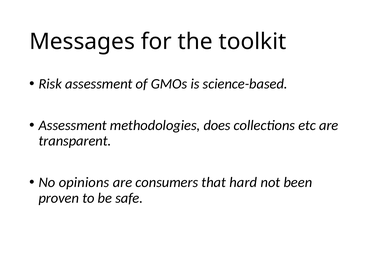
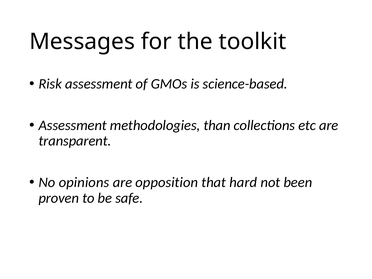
does: does -> than (217, 125)
consumers: consumers -> opposition (167, 182)
